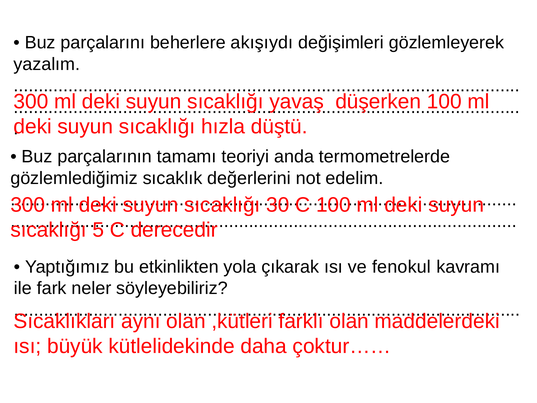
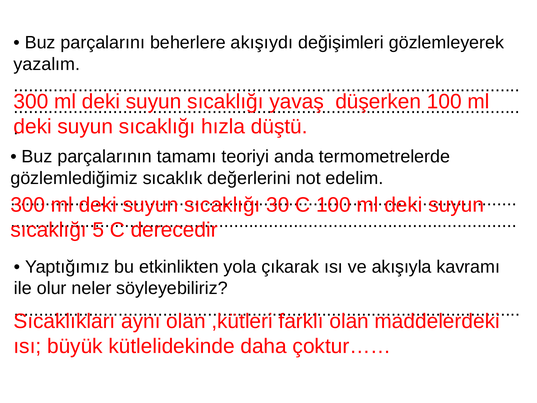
fenokul: fenokul -> akışıyla (402, 267)
fark: fark -> olur (52, 288)
